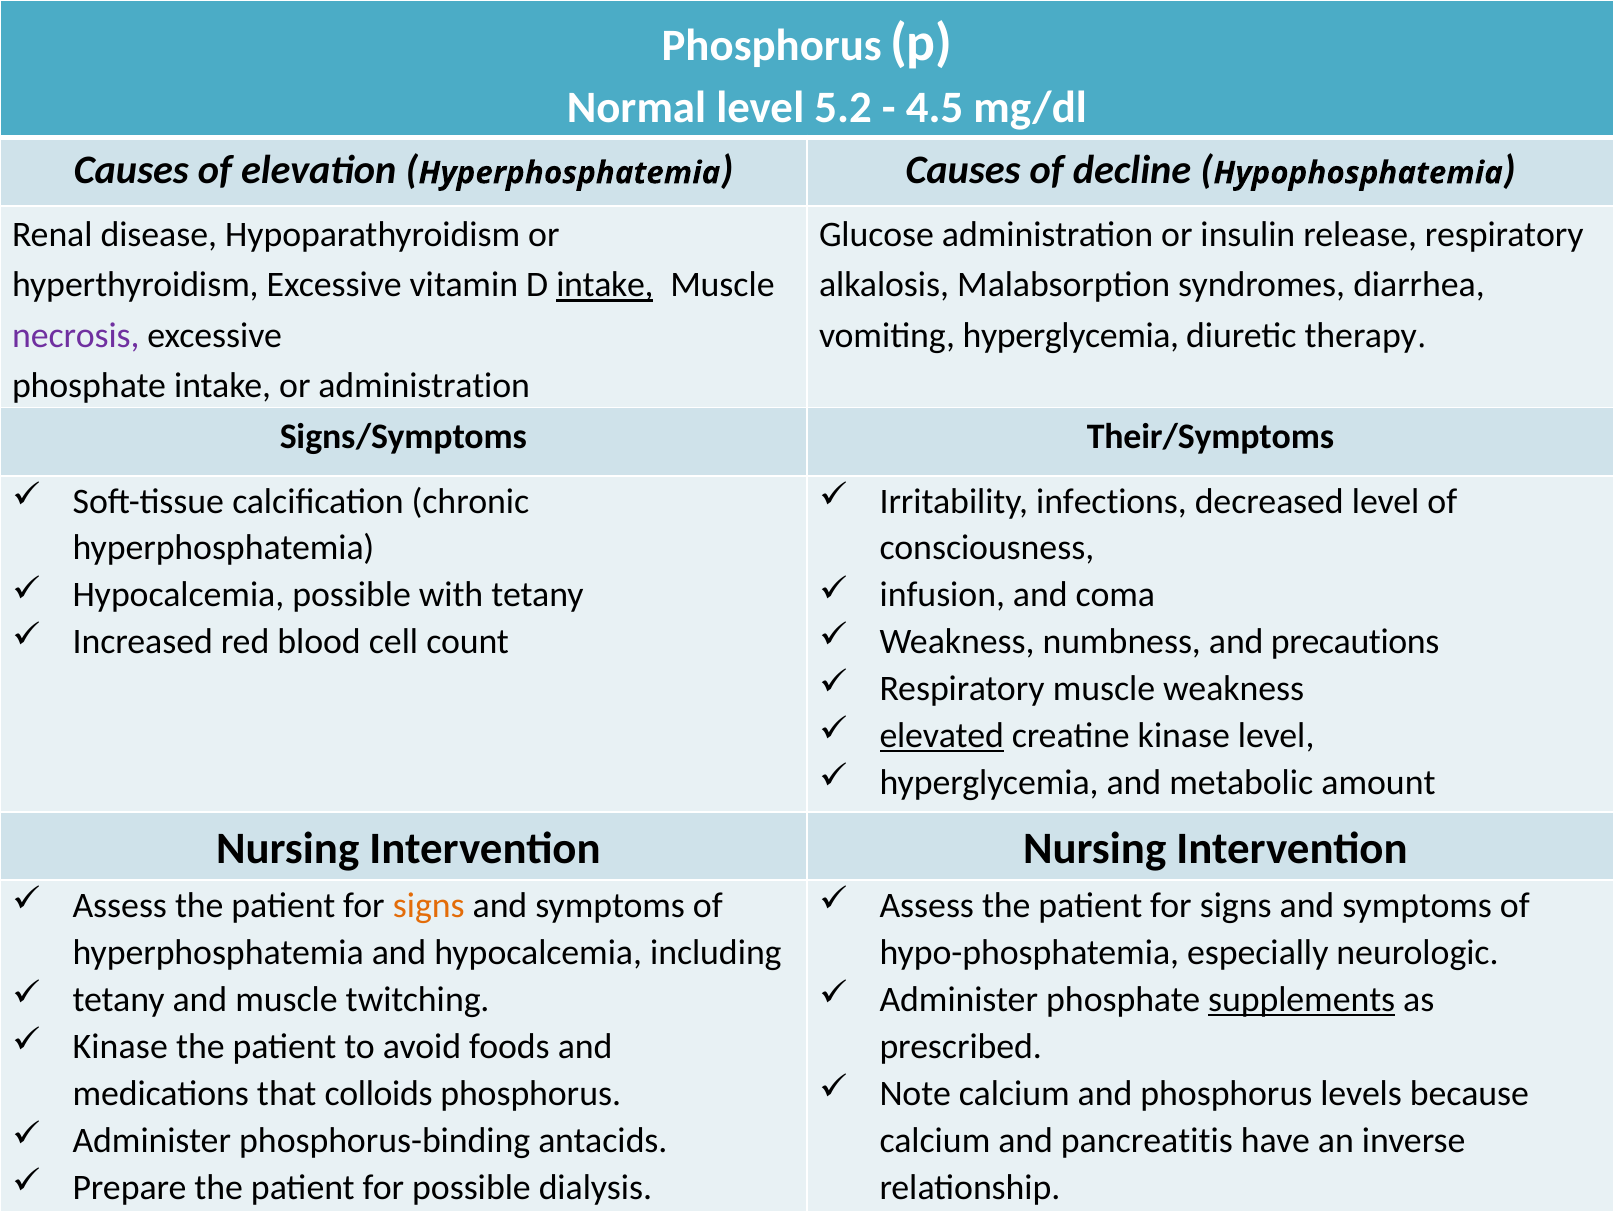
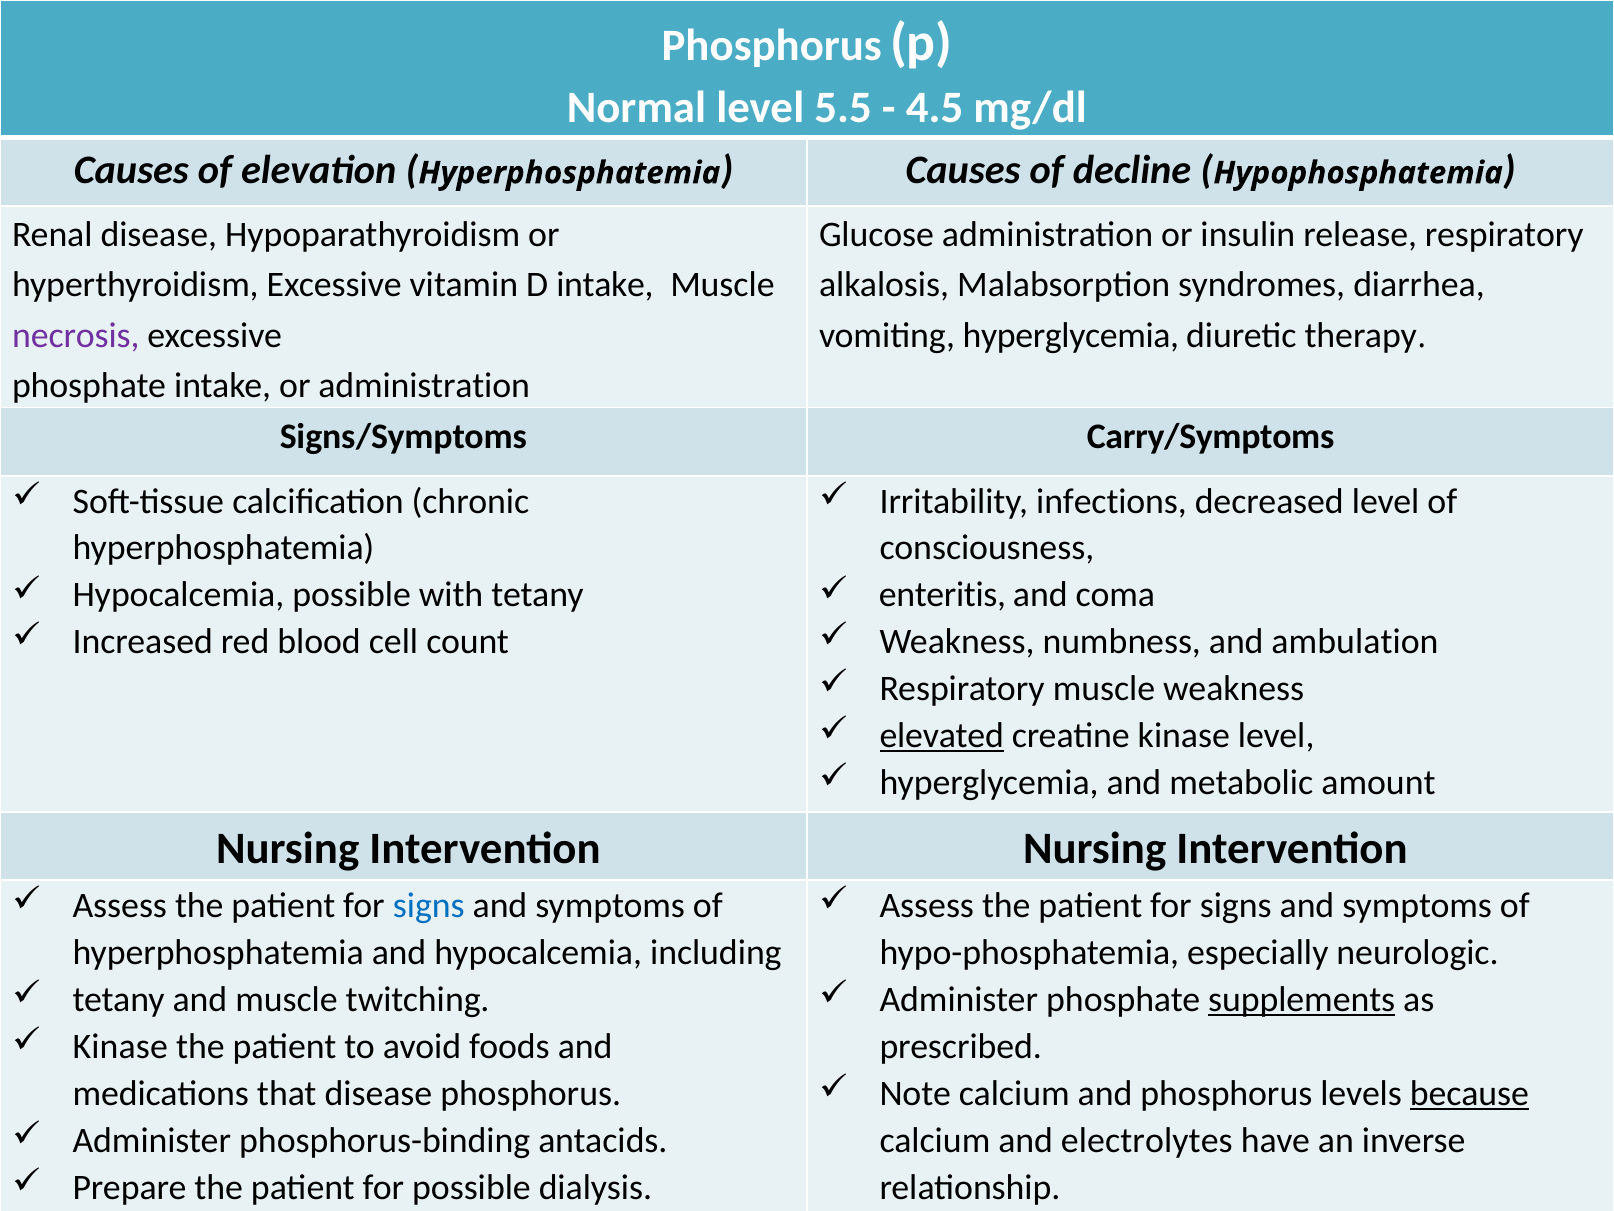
5.2: 5.2 -> 5.5 (843, 107)
intake underline: present -> none (605, 285)
Their/Symptoms: Their/Symptoms -> Carry/Symptoms (1211, 436)
infusion: infusion -> enteritis (942, 595)
precautions: precautions -> ambulation (1355, 642)
signs colour: orange -> blue (429, 905)
because underline: none -> present (1469, 1093)
that colloids: colloids -> disease (378, 1093)
pancreatitis: pancreatitis -> electrolytes (1147, 1140)
